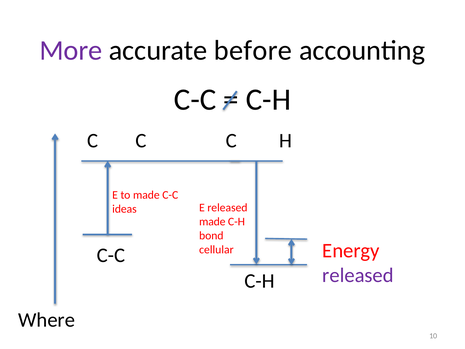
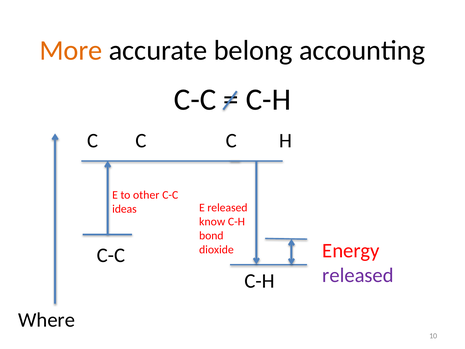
More colour: purple -> orange (71, 50)
before: before -> belong (253, 50)
to made: made -> other (146, 195)
made: made -> know (212, 222)
cellular: cellular -> dioxide (216, 249)
